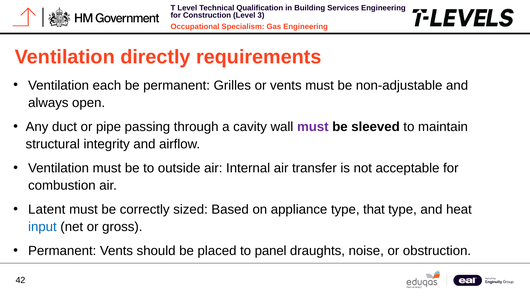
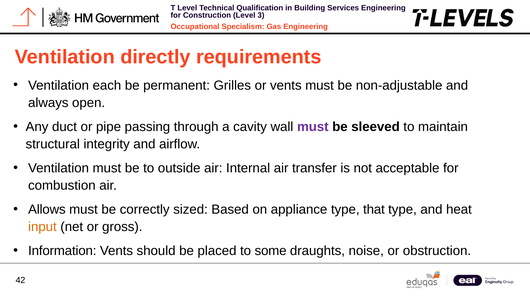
Latent: Latent -> Allows (47, 210)
input colour: blue -> orange (42, 227)
Permanent: Permanent -> Information (62, 251)
panel: panel -> some (271, 251)
